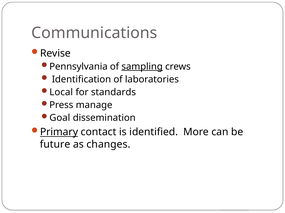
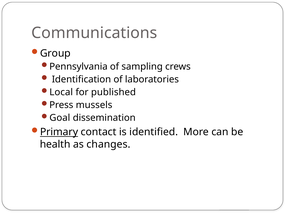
Revise: Revise -> Group (55, 53)
sampling underline: present -> none (142, 67)
standards: standards -> published (113, 92)
manage: manage -> mussels (94, 105)
future: future -> health (55, 145)
